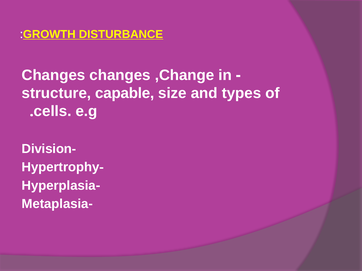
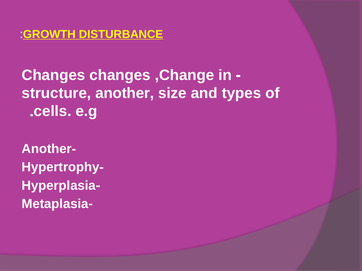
structure capable: capable -> another (125, 93)
Division: Division -> Another (47, 149)
